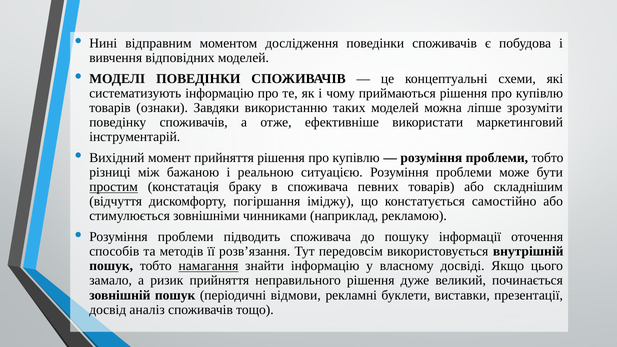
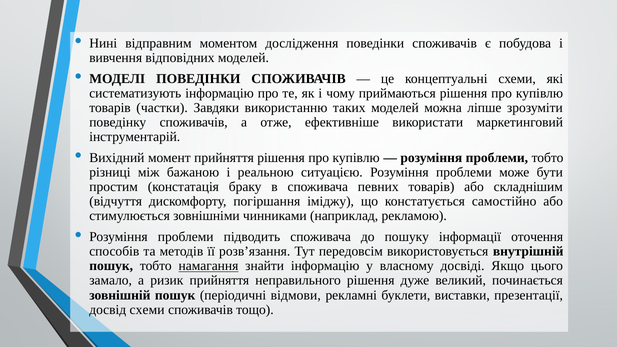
ознаки: ознаки -> частки (162, 108)
простим underline: present -> none (114, 187)
досвід аналіз: аналіз -> схеми (147, 310)
